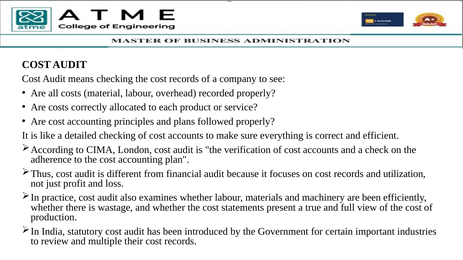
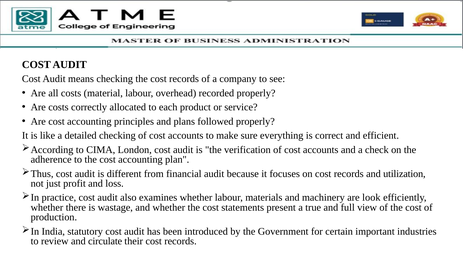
are been: been -> look (371, 198)
multiple: multiple -> circulate (105, 242)
